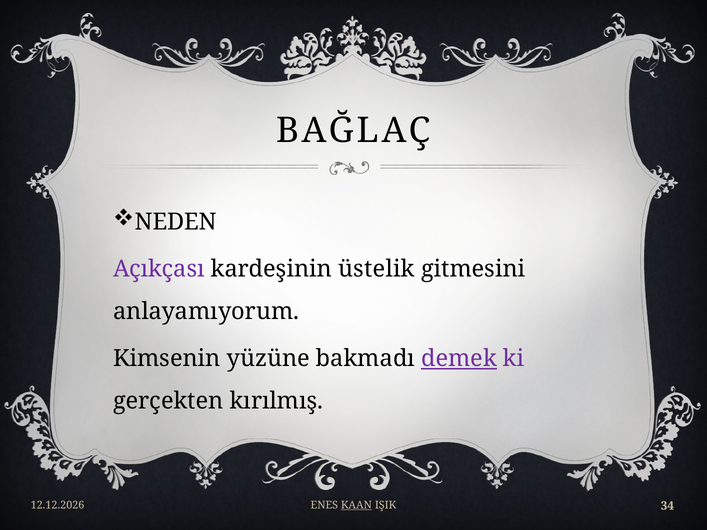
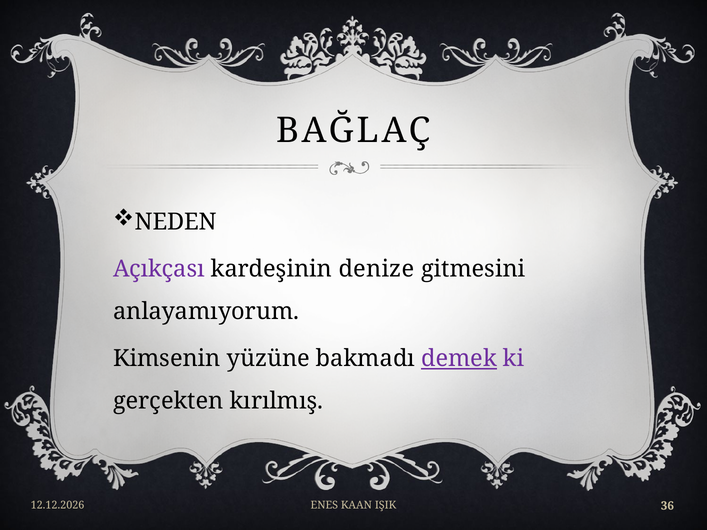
üstelik: üstelik -> denize (376, 269)
KAAN underline: present -> none (356, 505)
34: 34 -> 36 (667, 506)
